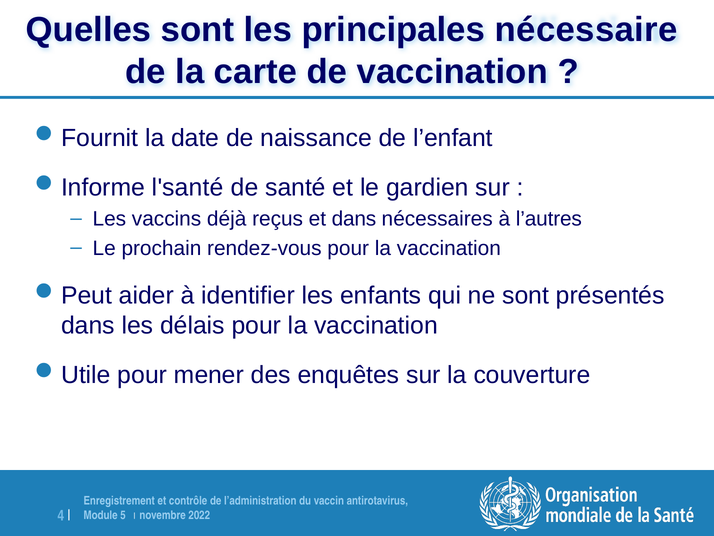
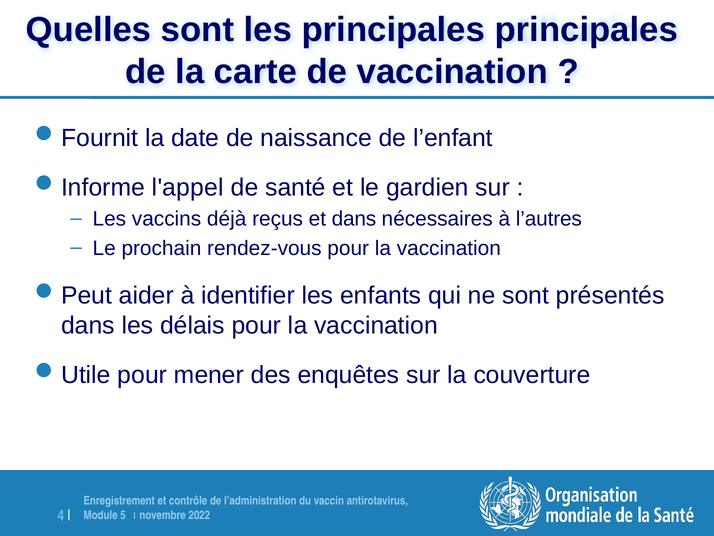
principales nécessaire: nécessaire -> principales (586, 30)
l'santé: l'santé -> l'appel (188, 188)
